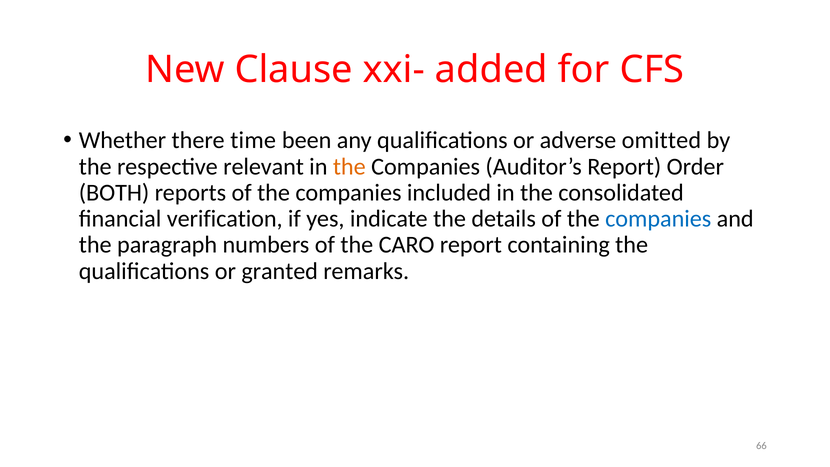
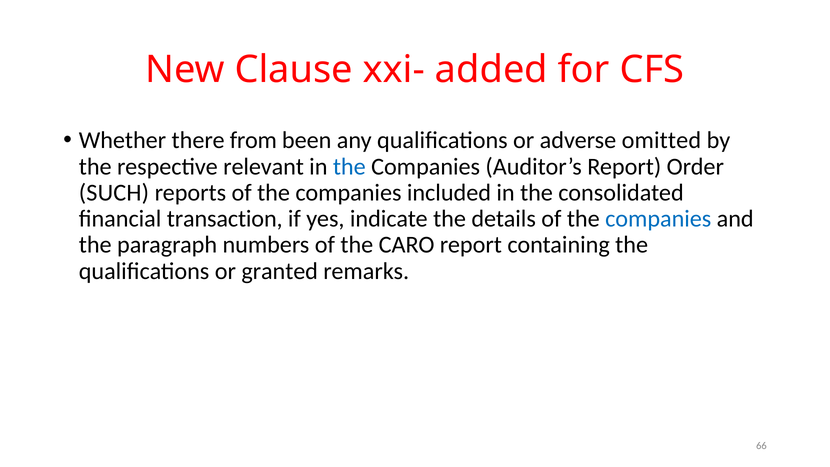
time: time -> from (253, 140)
the colour: orange -> blue (349, 166)
BOTH: BOTH -> SUCH (114, 193)
verification: verification -> transaction (225, 219)
